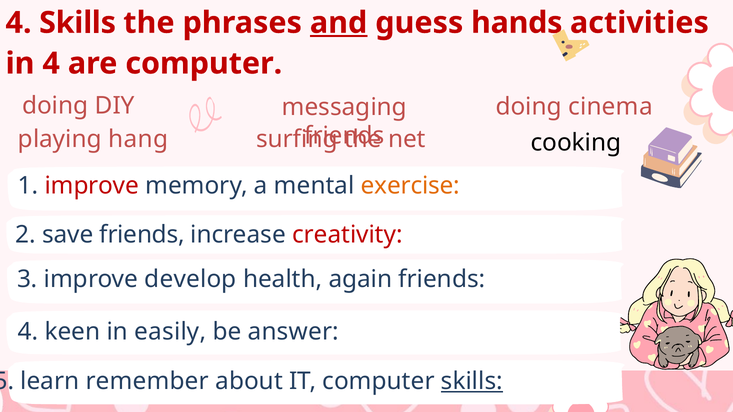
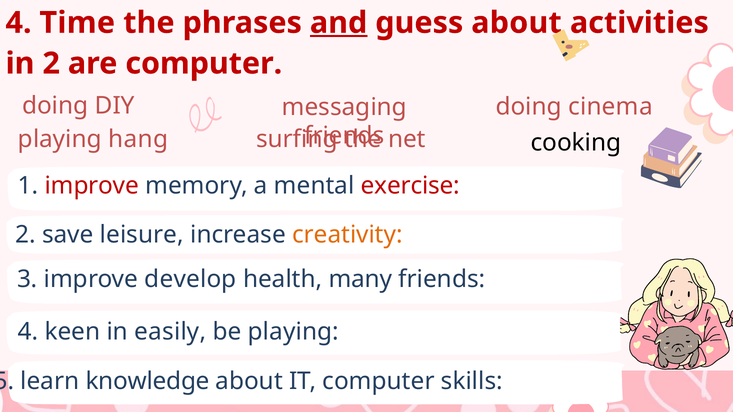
4 Skills: Skills -> Time (77, 23)
guess hands: hands -> about (517, 23)
in 4: 4 -> 2 (51, 64)
exercise colour: orange -> red (410, 186)
save friends: friends -> leisure (142, 235)
creativity colour: red -> orange (347, 235)
again: again -> many (360, 279)
be answer: answer -> playing (293, 332)
remember: remember -> knowledge (148, 381)
skills underline: present -> none (472, 381)
